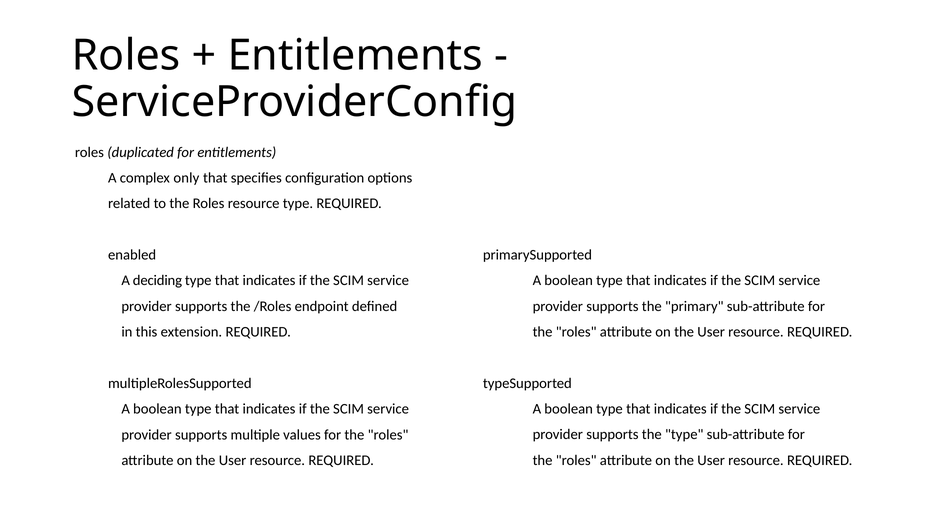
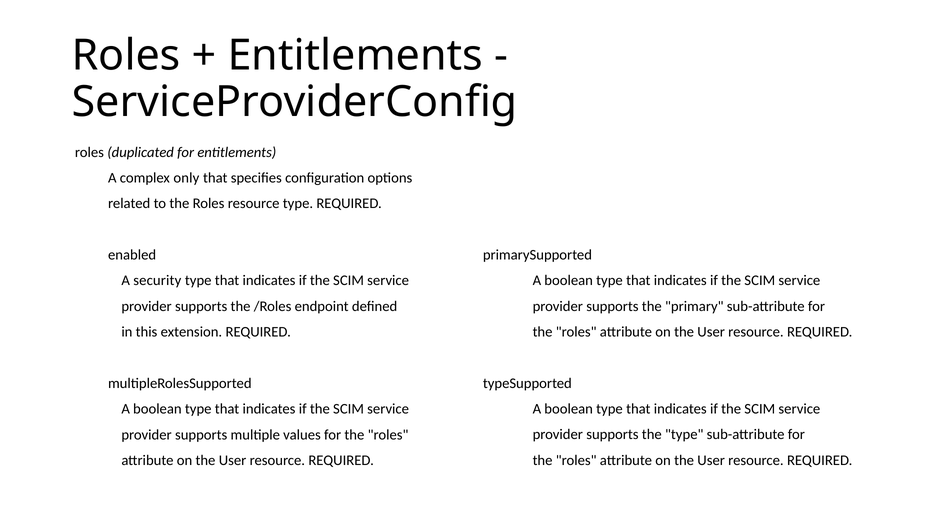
deciding: deciding -> security (157, 280)
